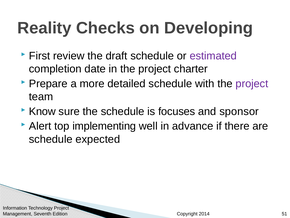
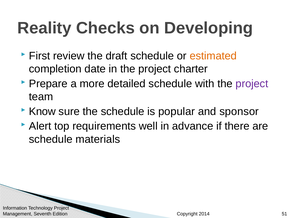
estimated colour: purple -> orange (213, 56)
focuses: focuses -> popular (177, 111)
implementing: implementing -> requirements (104, 126)
expected: expected -> materials (98, 139)
